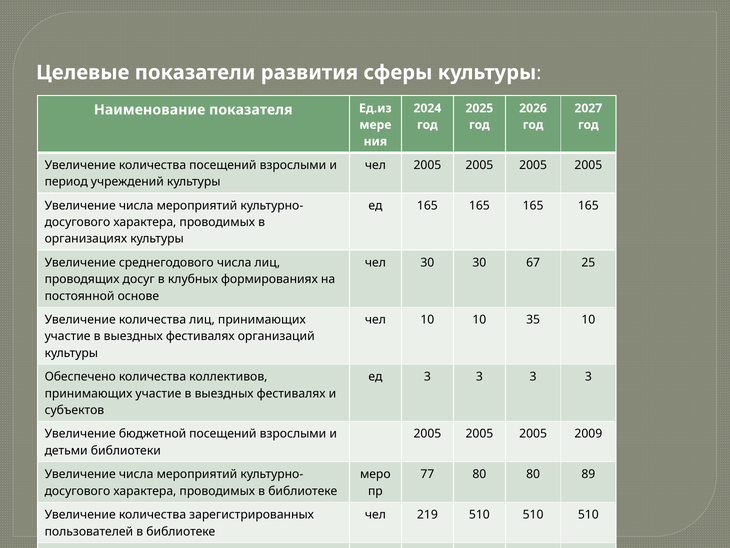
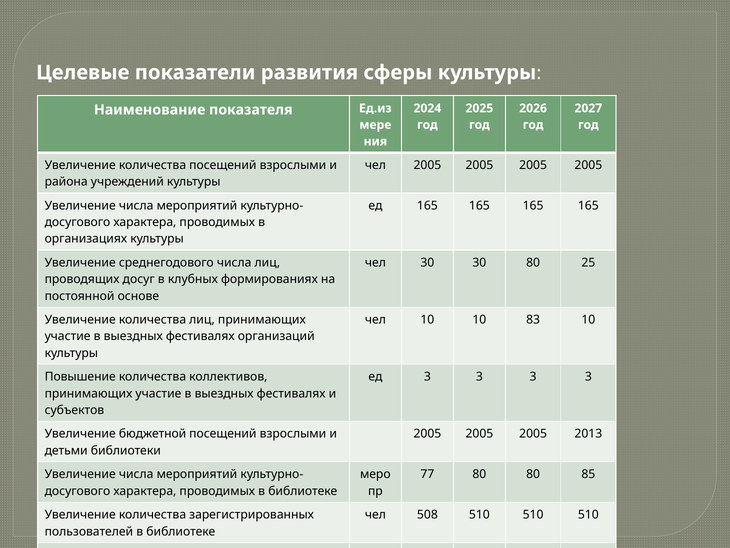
период: период -> района (66, 182)
30 67: 67 -> 80 (533, 263)
10 35: 35 -> 83 (533, 320)
Обеспечено: Обеспечено -> Повышение (80, 377)
2009: 2009 -> 2013 (588, 434)
89: 89 -> 85 (588, 474)
219: 219 -> 508 (427, 514)
